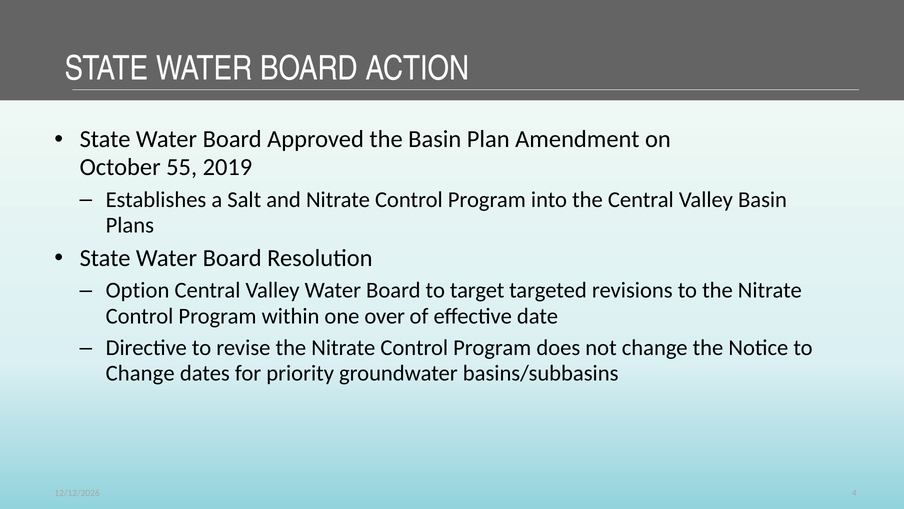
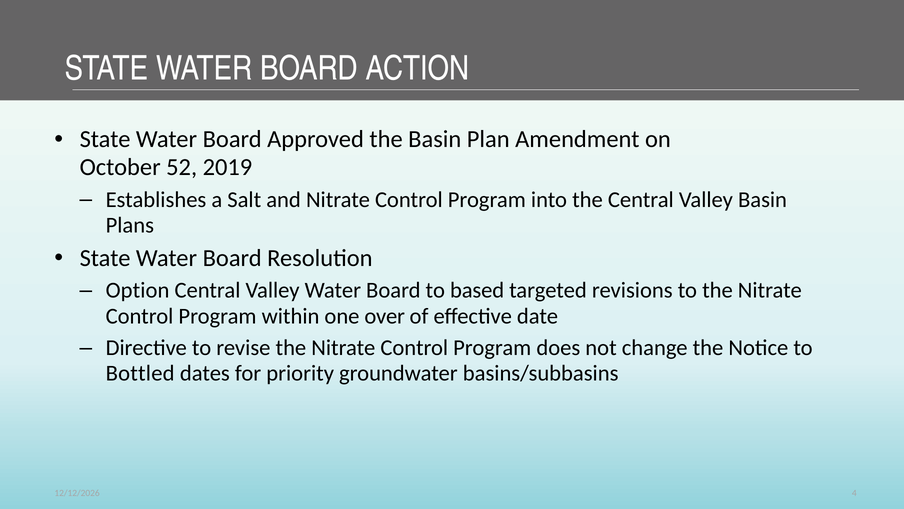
55: 55 -> 52 (182, 167)
target: target -> based (477, 290)
Change: Change -> Bottled (140, 373)
